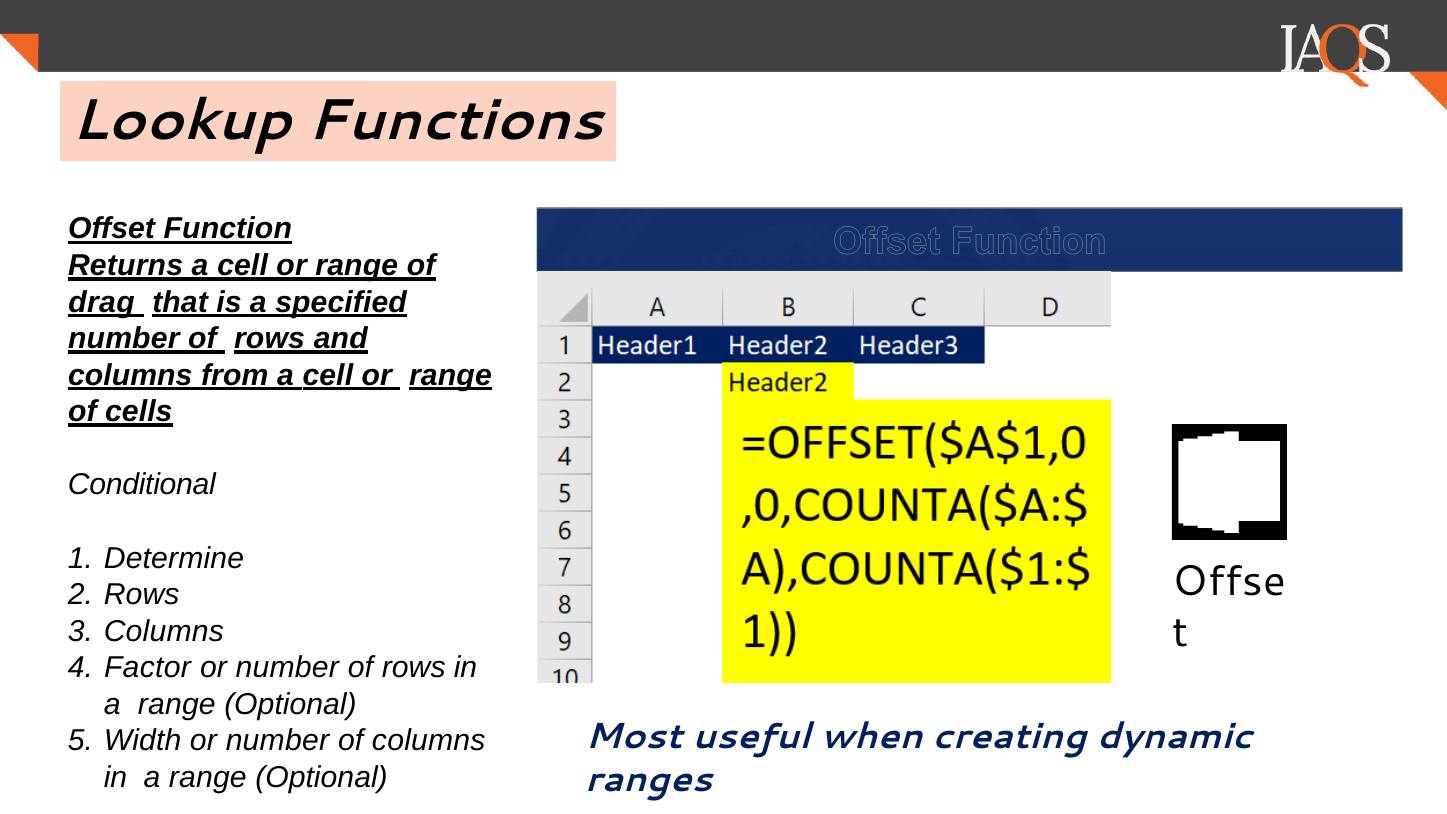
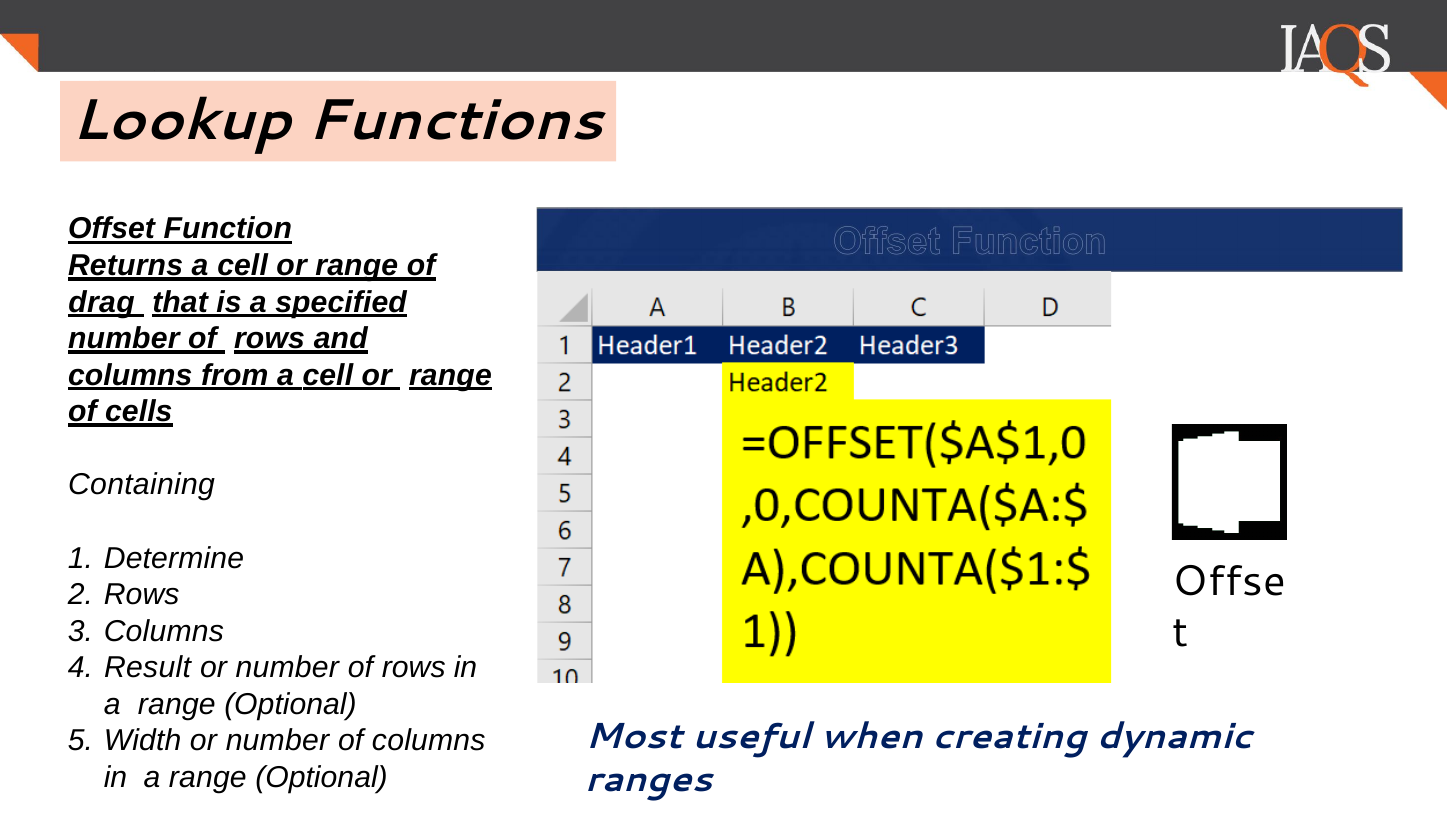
Conditional: Conditional -> Containing (142, 484)
Factor: Factor -> Result (147, 668)
